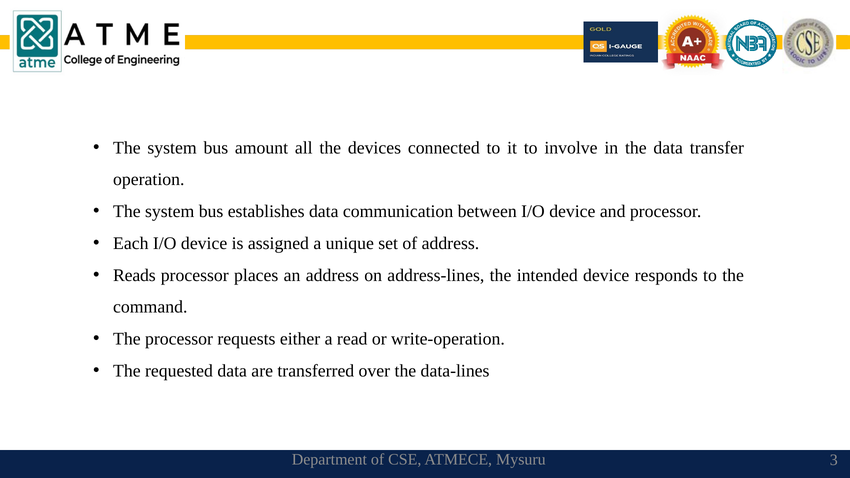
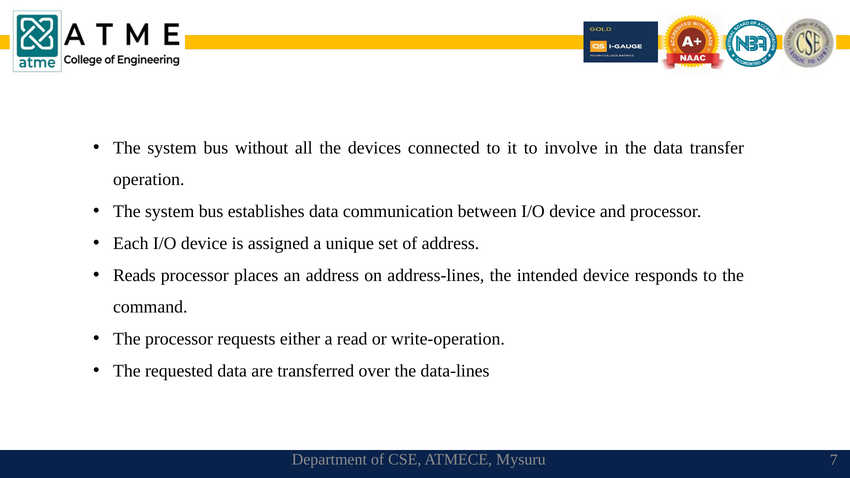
amount: amount -> without (262, 148)
3: 3 -> 7 (834, 460)
